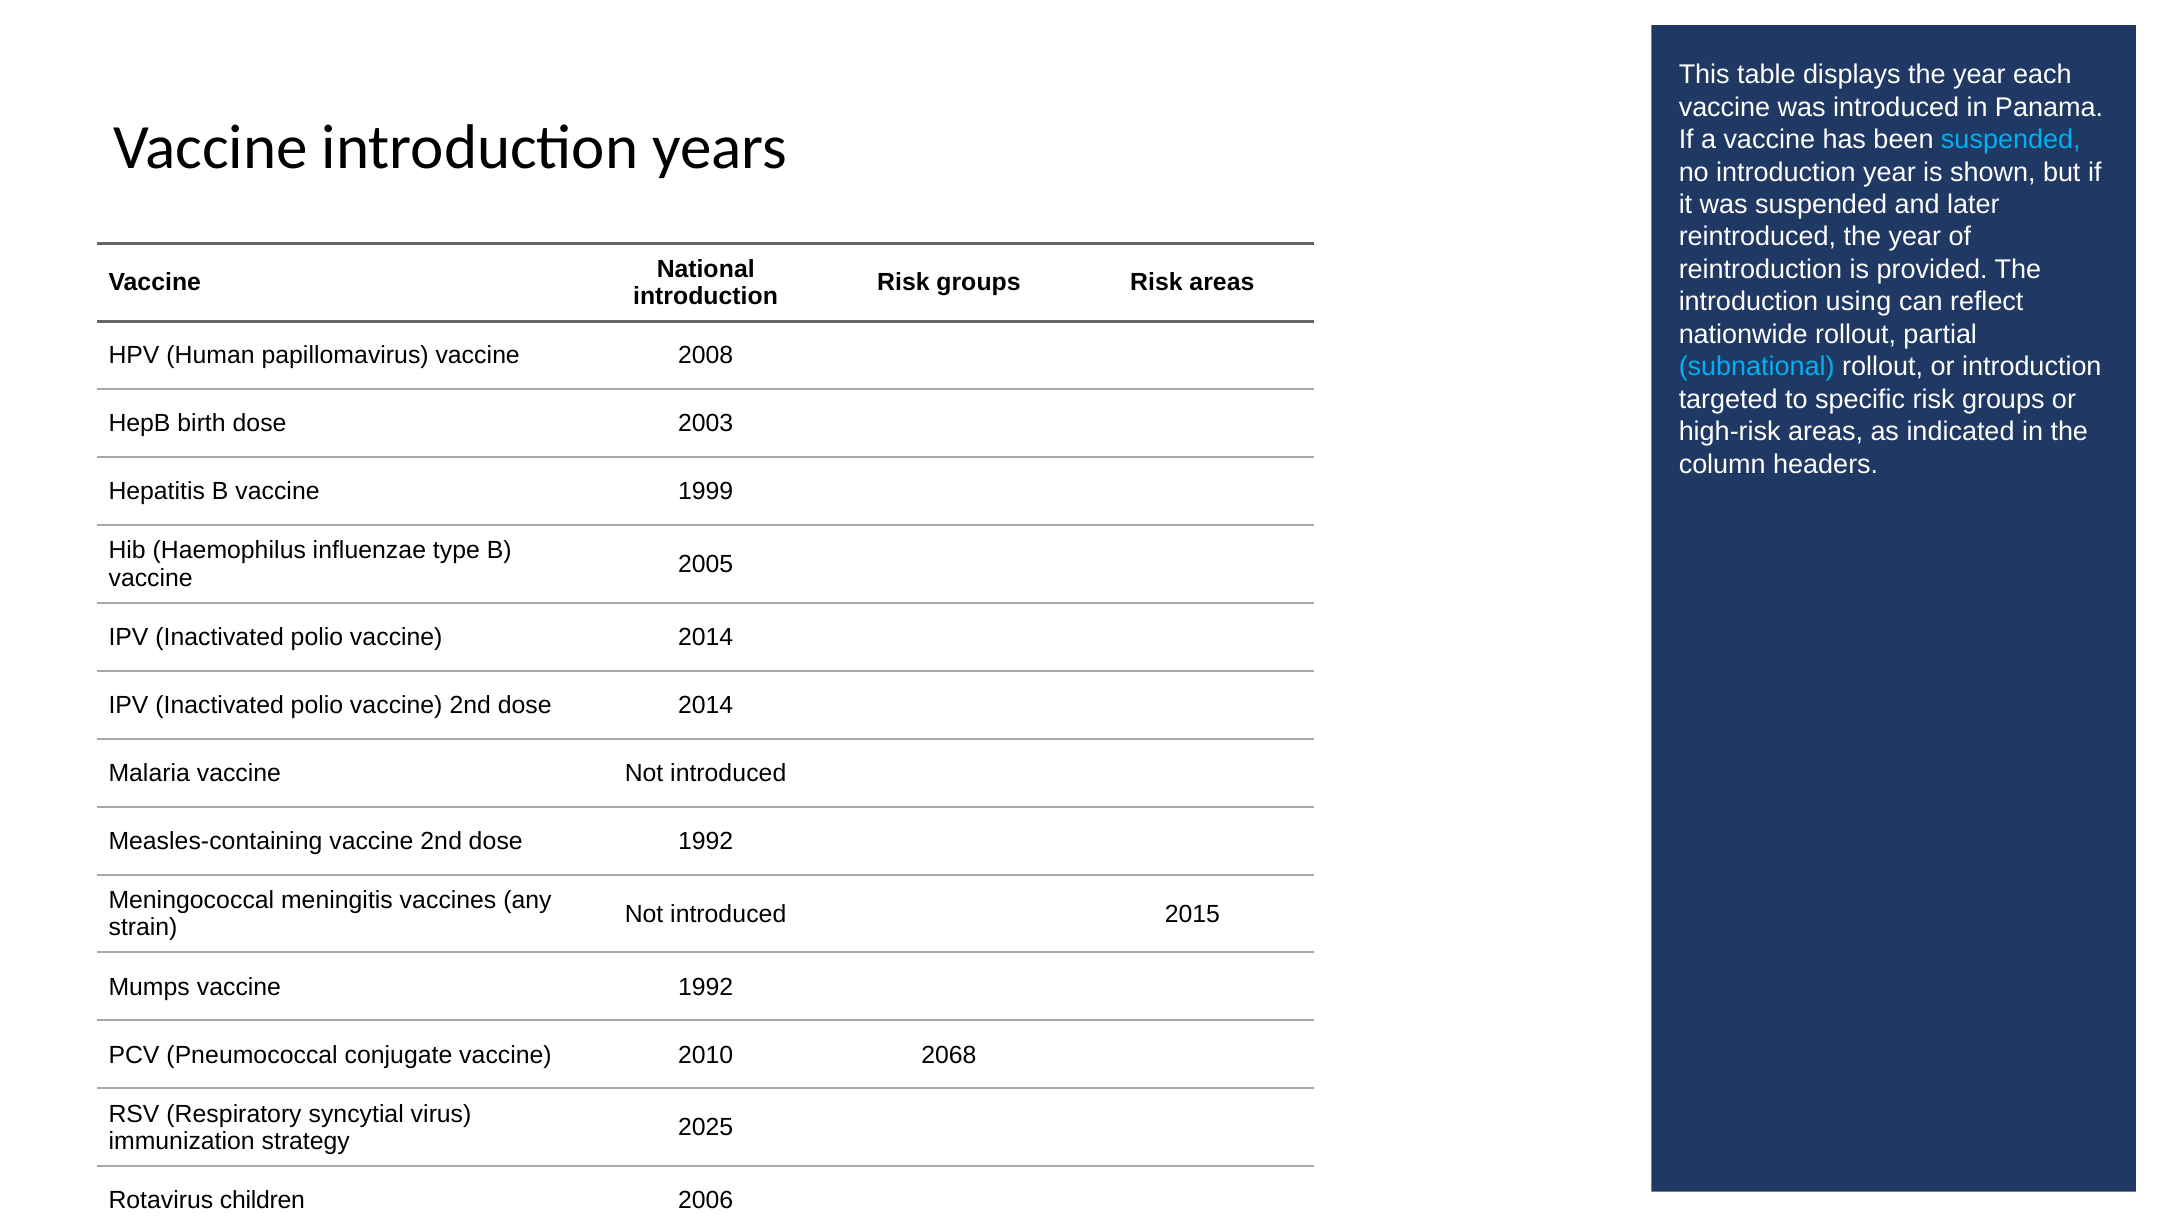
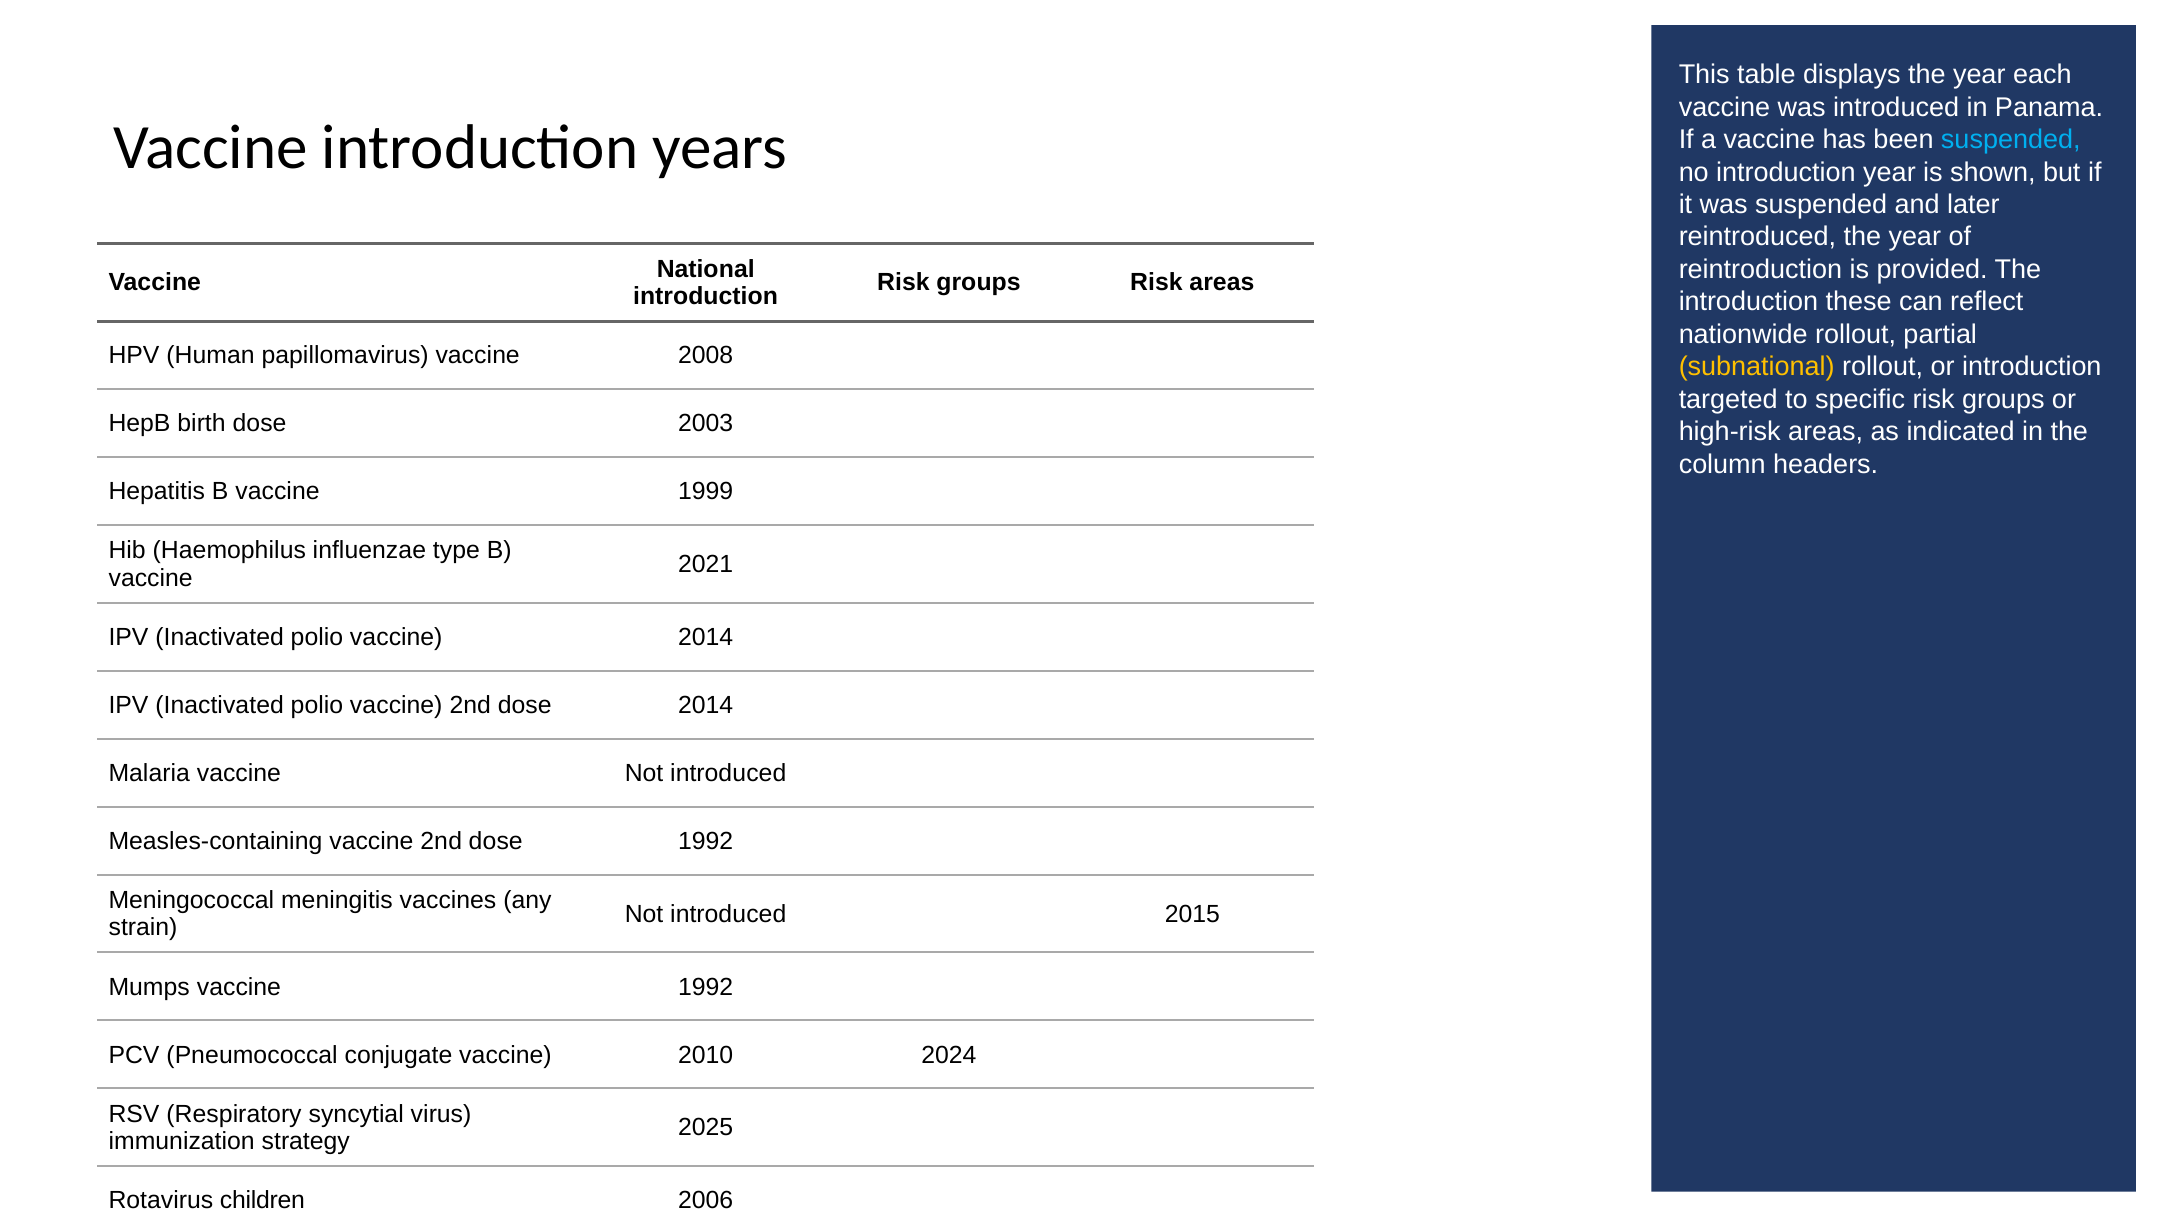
using: using -> these (1859, 302)
subnational colour: light blue -> yellow (1757, 367)
2005: 2005 -> 2021 (706, 564)
2068: 2068 -> 2024 (949, 1055)
